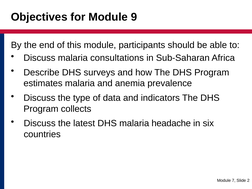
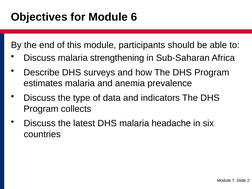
9: 9 -> 6 (134, 17)
consultations: consultations -> strengthening (117, 58)
